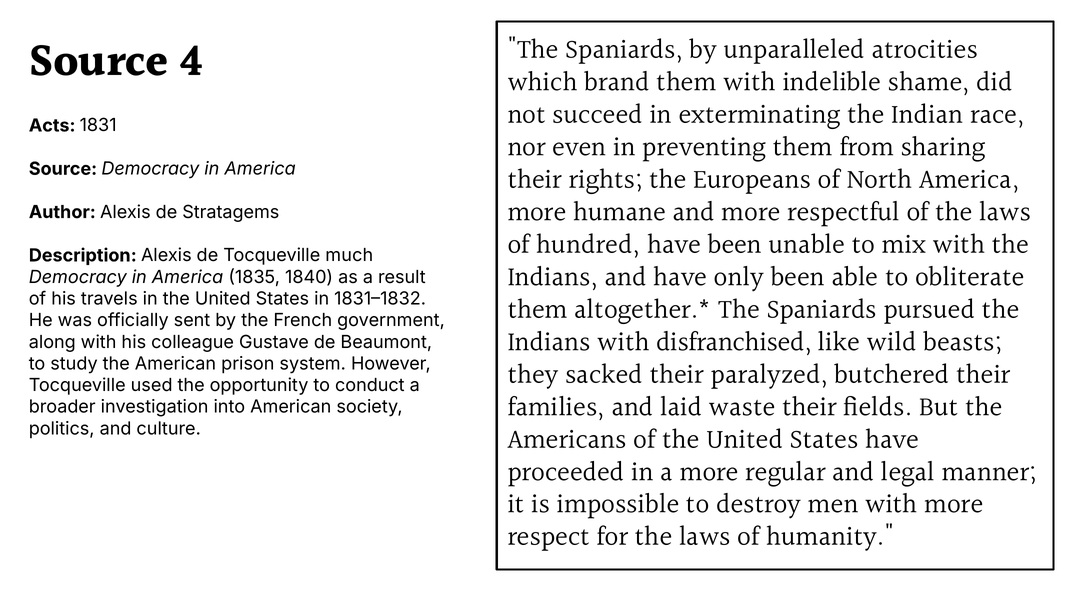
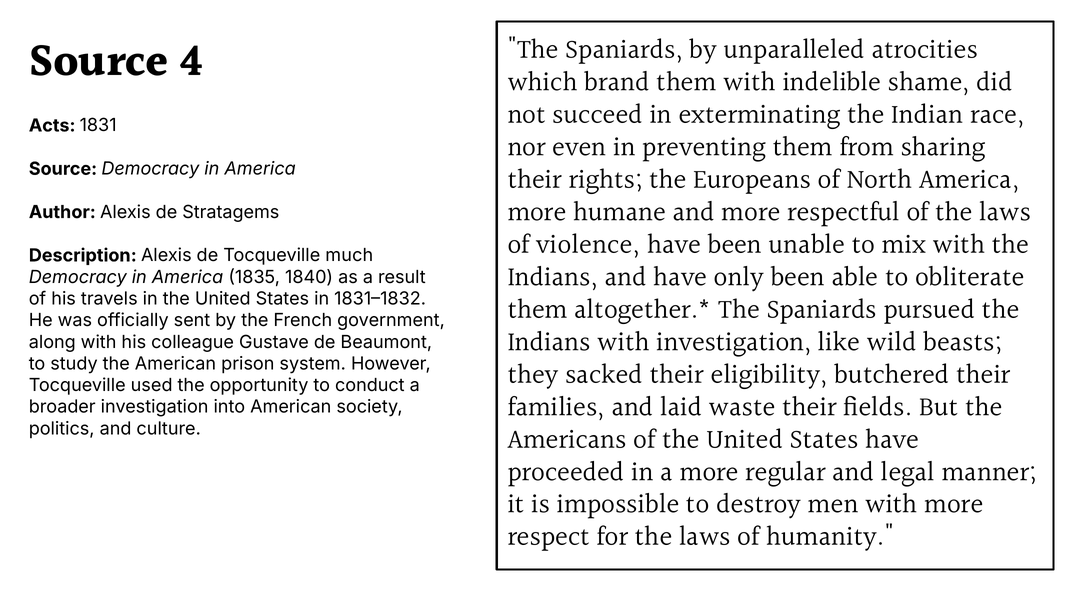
hundred: hundred -> violence (588, 245)
with disfranchised: disfranchised -> investigation (734, 343)
paralyzed: paralyzed -> eligibility (769, 375)
